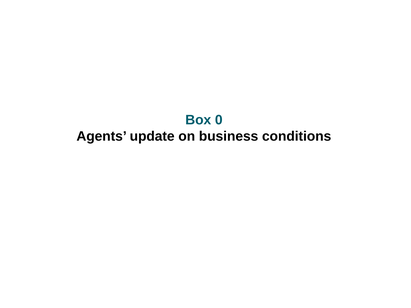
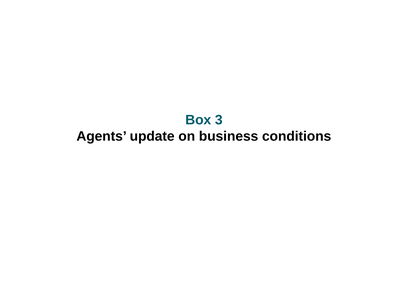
0: 0 -> 3 (219, 120)
